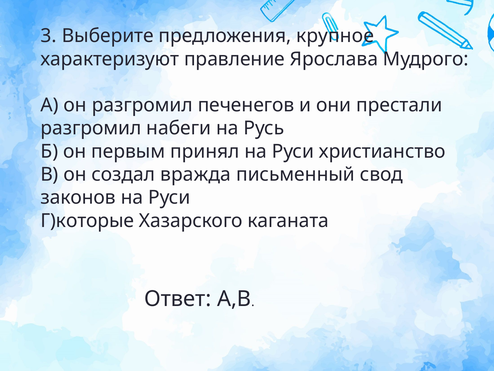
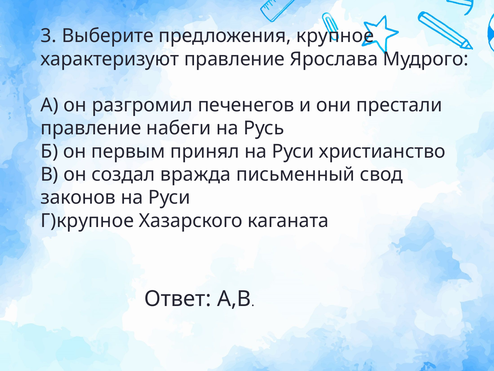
разгромил: разгромил -> правление (91, 128)
Г)которые: Г)которые -> Г)крупное (87, 220)
